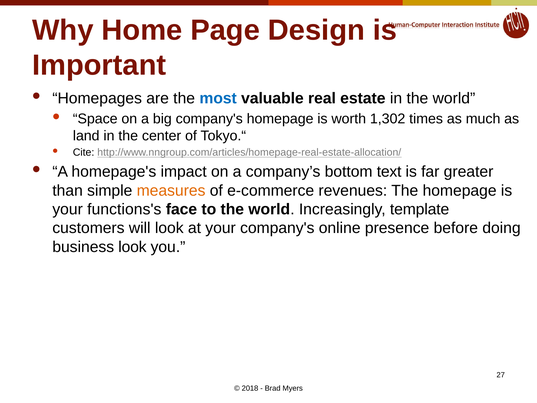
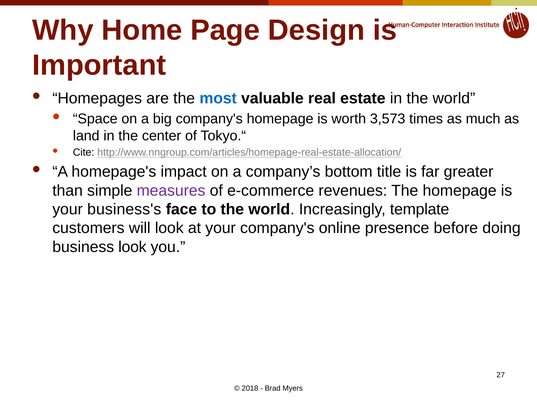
1,302: 1,302 -> 3,573 (388, 119)
text: text -> title (389, 172)
measures colour: orange -> purple (171, 190)
functions's: functions's -> business's (124, 209)
